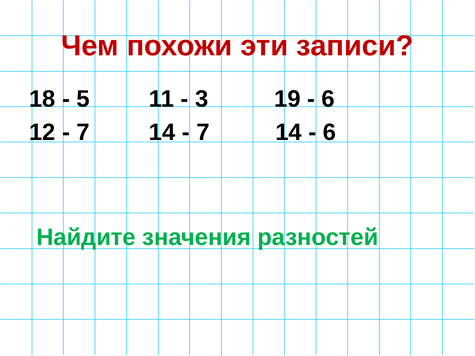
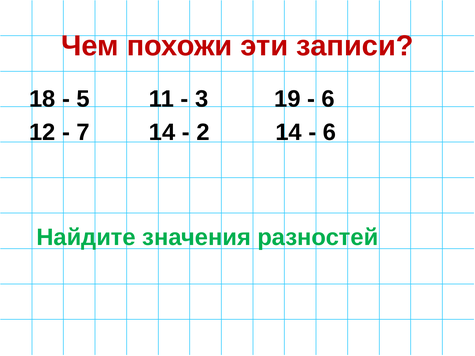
7: 7 -> 2 (203, 132)
